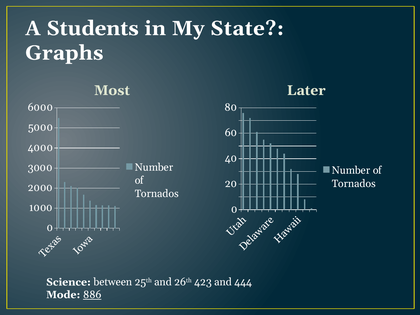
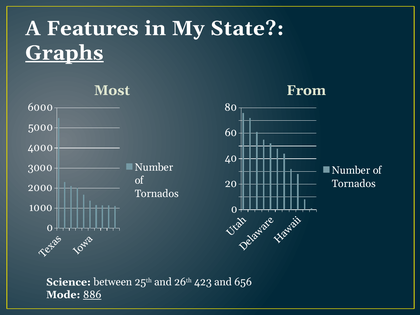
Students: Students -> Features (93, 28)
Graphs underline: none -> present (64, 53)
Later: Later -> From (306, 90)
444: 444 -> 656 (243, 282)
